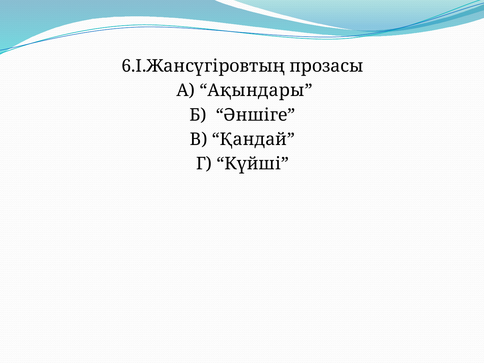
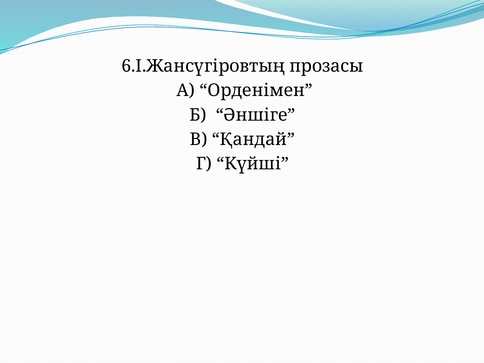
Ақындары: Ақындары -> Орденімен (256, 90)
